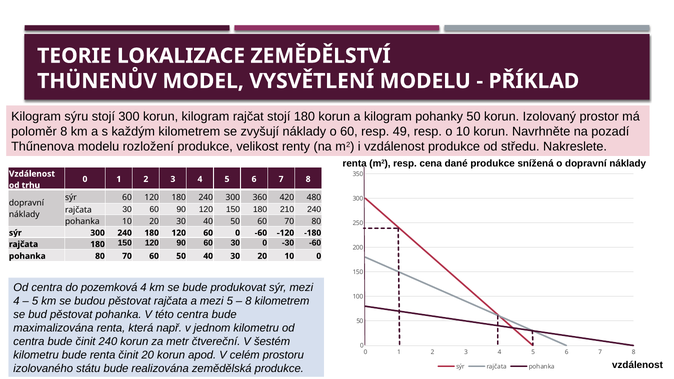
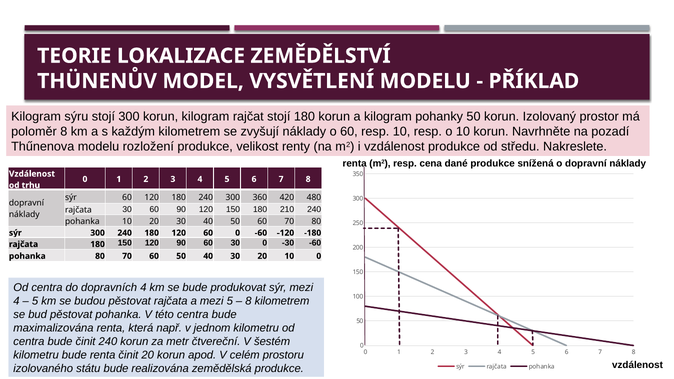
resp 49: 49 -> 10 (402, 132)
pozemková: pozemková -> dopravních (109, 288)
